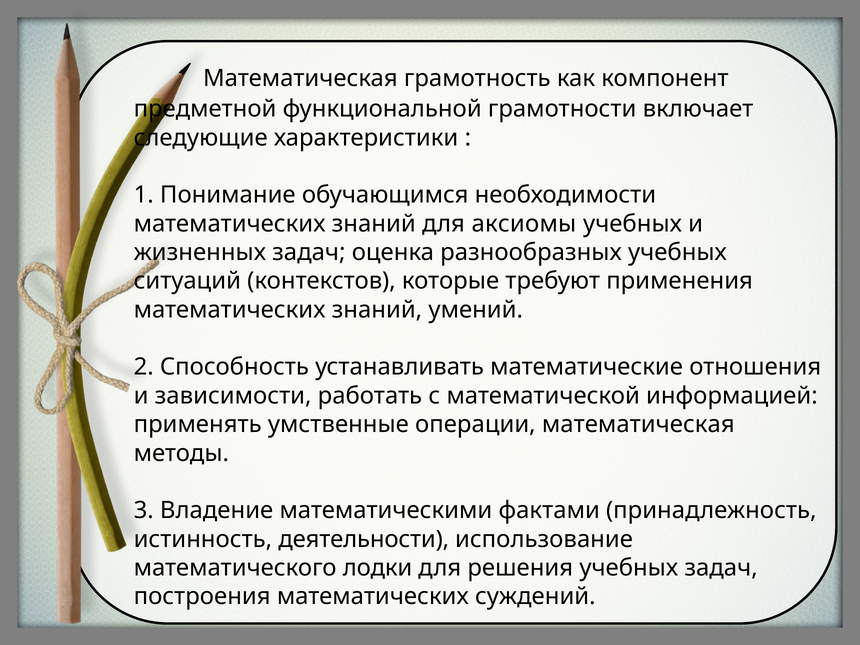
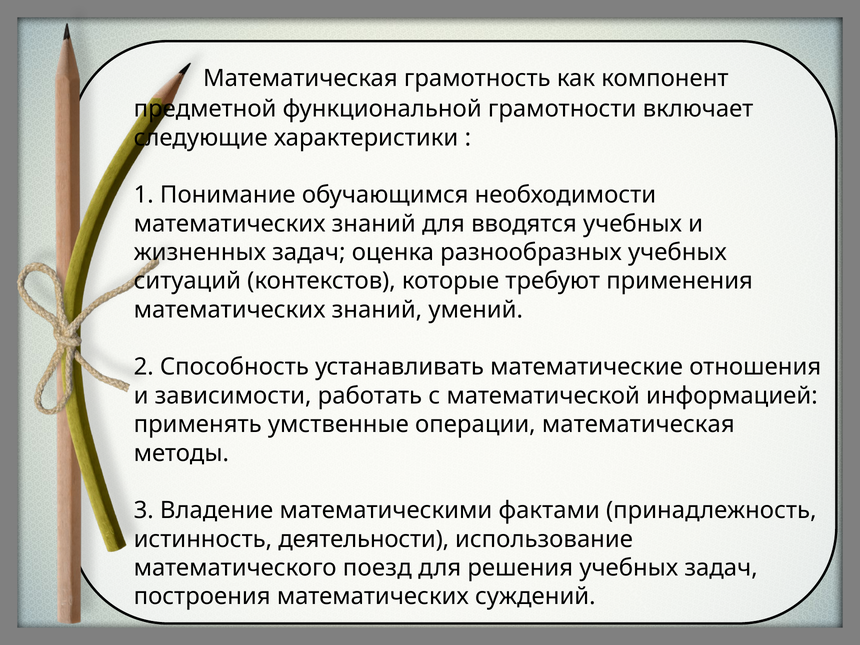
аксиомы: аксиомы -> вводятся (524, 224)
лодки: лодки -> поезд (377, 568)
